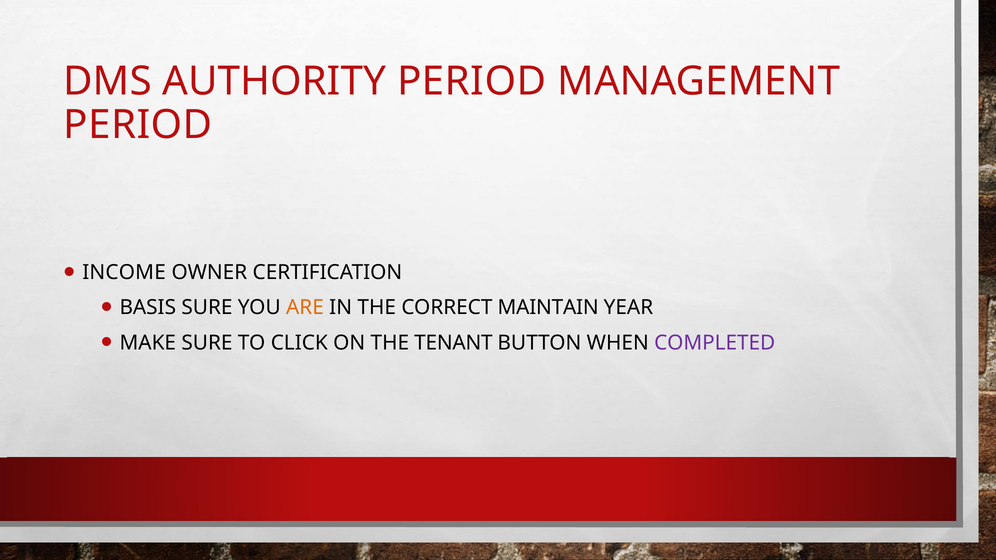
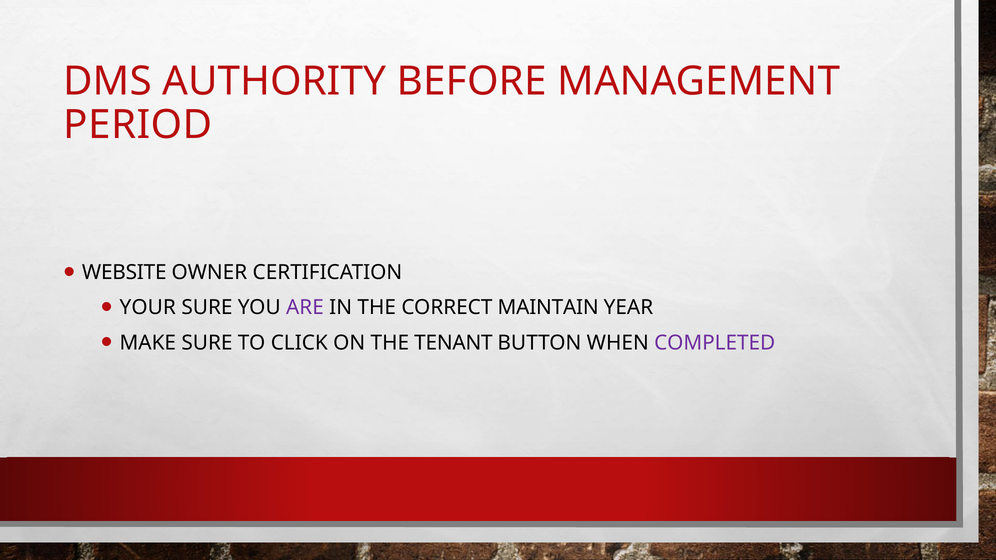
AUTHORITY PERIOD: PERIOD -> BEFORE (472, 81)
INCOME: INCOME -> WEBSITE (124, 273)
BASIS: BASIS -> YOUR (148, 308)
ARE colour: orange -> purple (305, 308)
